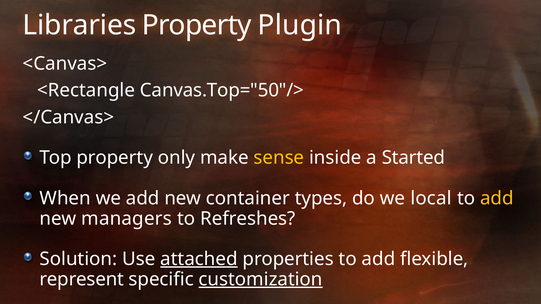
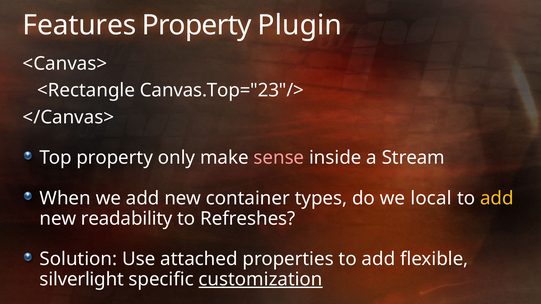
Libraries: Libraries -> Features (79, 25)
Canvas.Top="50"/>: Canvas.Top="50"/> -> Canvas.Top="23"/> (222, 90)
sense colour: yellow -> pink (279, 158)
Started: Started -> Stream (413, 158)
managers: managers -> readability (127, 219)
attached underline: present -> none (199, 259)
represent: represent -> silverlight (82, 280)
